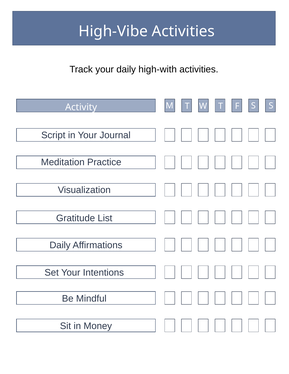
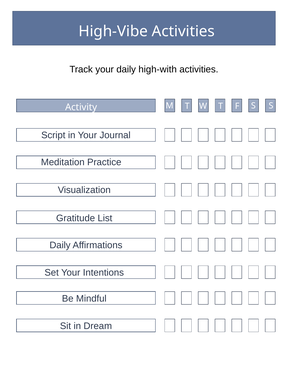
Money: Money -> Dream (98, 326)
